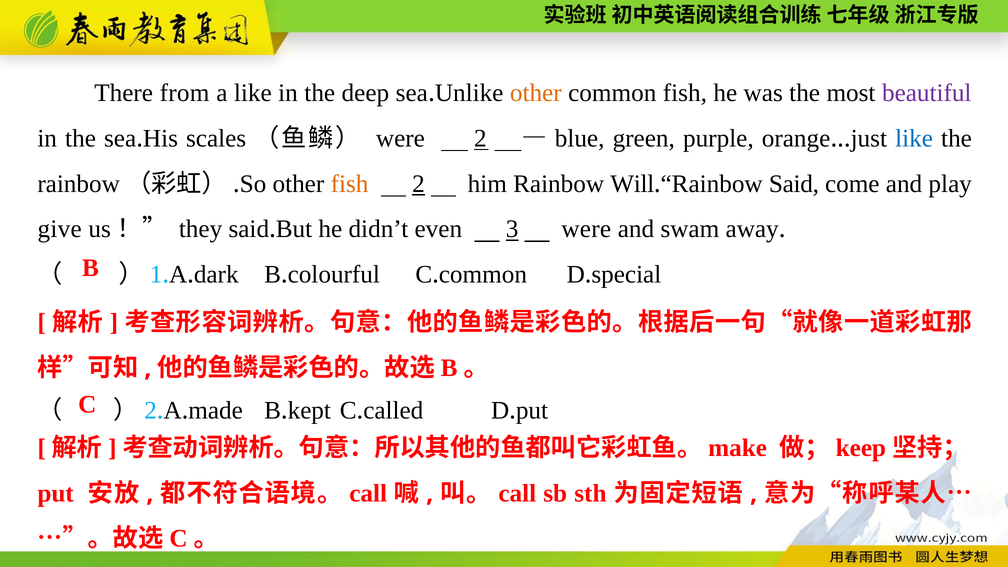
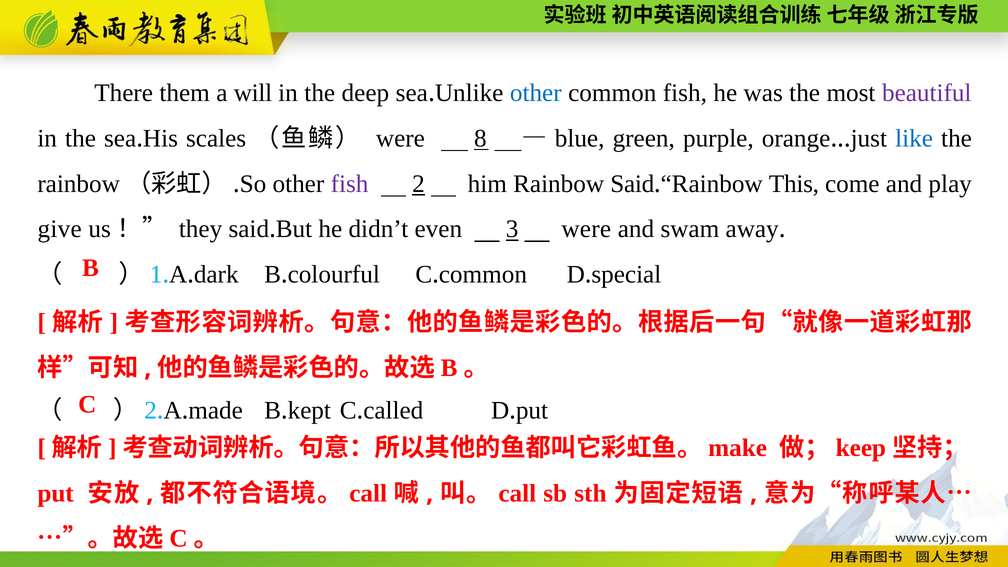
from: from -> them (185, 93)
a like: like -> will (253, 93)
other colour: orange -> blue (536, 93)
were 2: 2 -> 8 (480, 138)
fish colour: orange -> purple (350, 184)
Rainbow Will: Will -> Said (632, 184)
Rainbow Said: Said -> This (794, 184)
